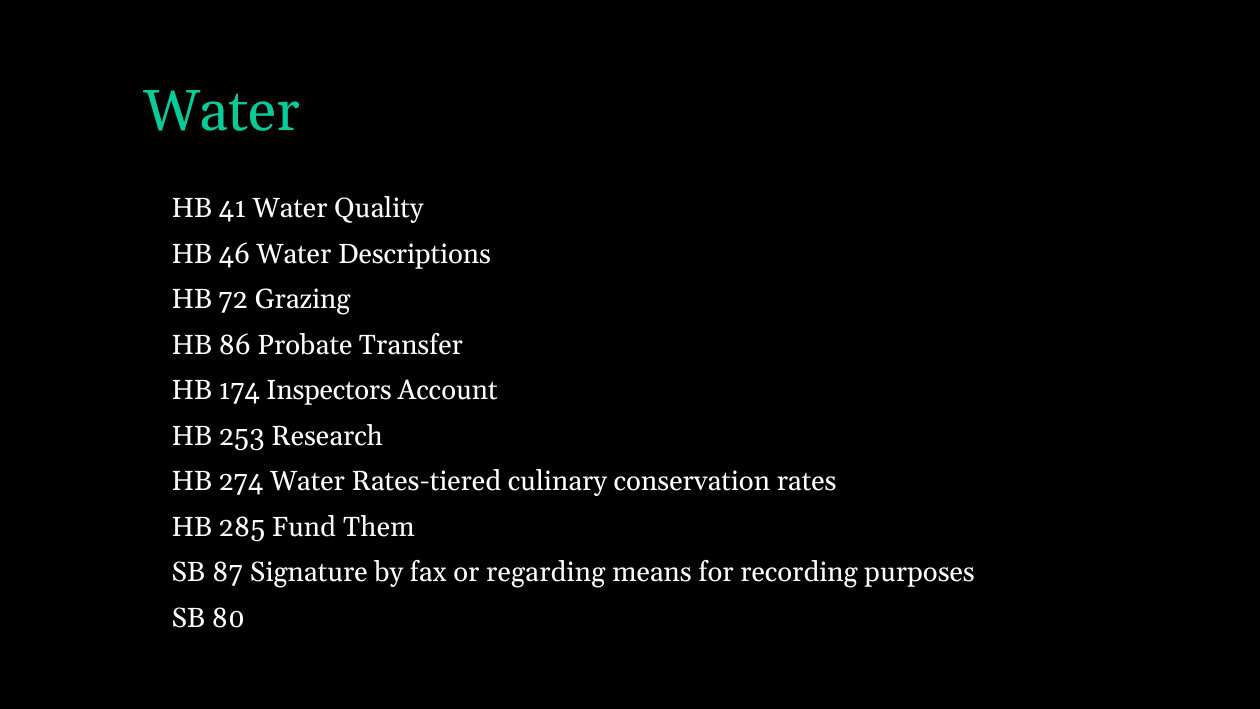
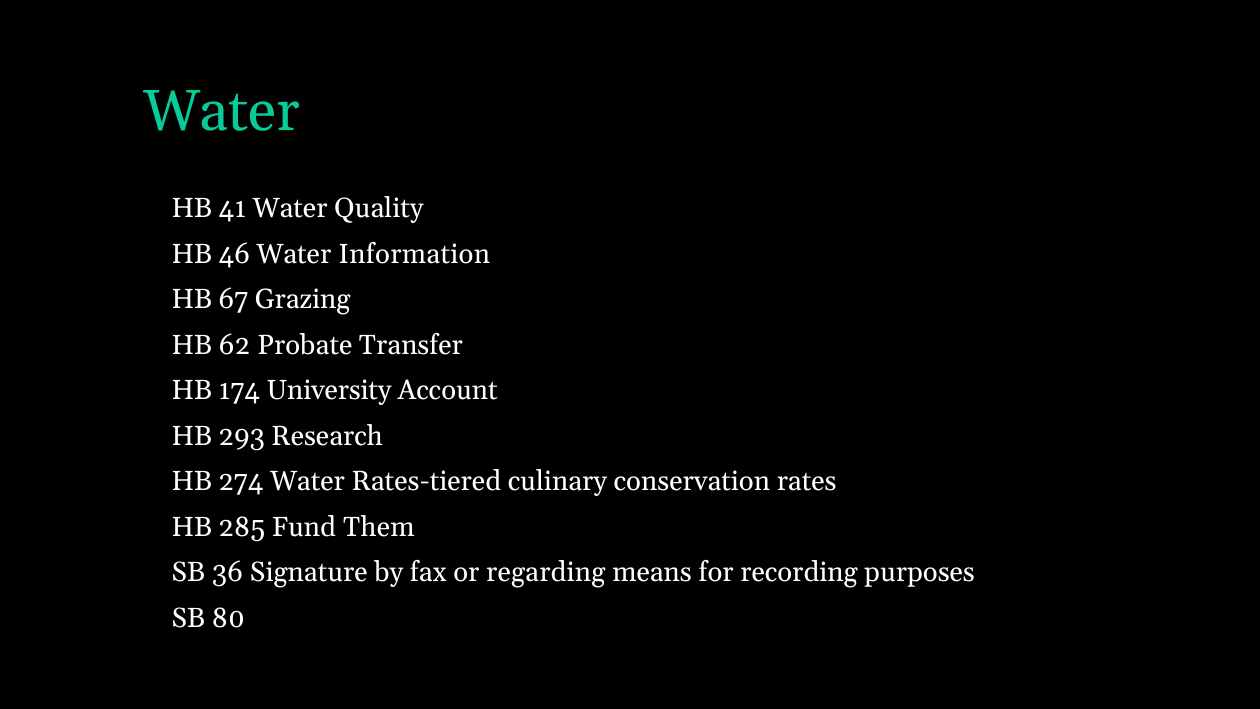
Descriptions: Descriptions -> Information (414, 254)
72: 72 -> 67 (233, 299)
86: 86 -> 62 (235, 345)
Inspectors: Inspectors -> University (329, 390)
253: 253 -> 293 (242, 436)
87: 87 -> 36 (227, 572)
